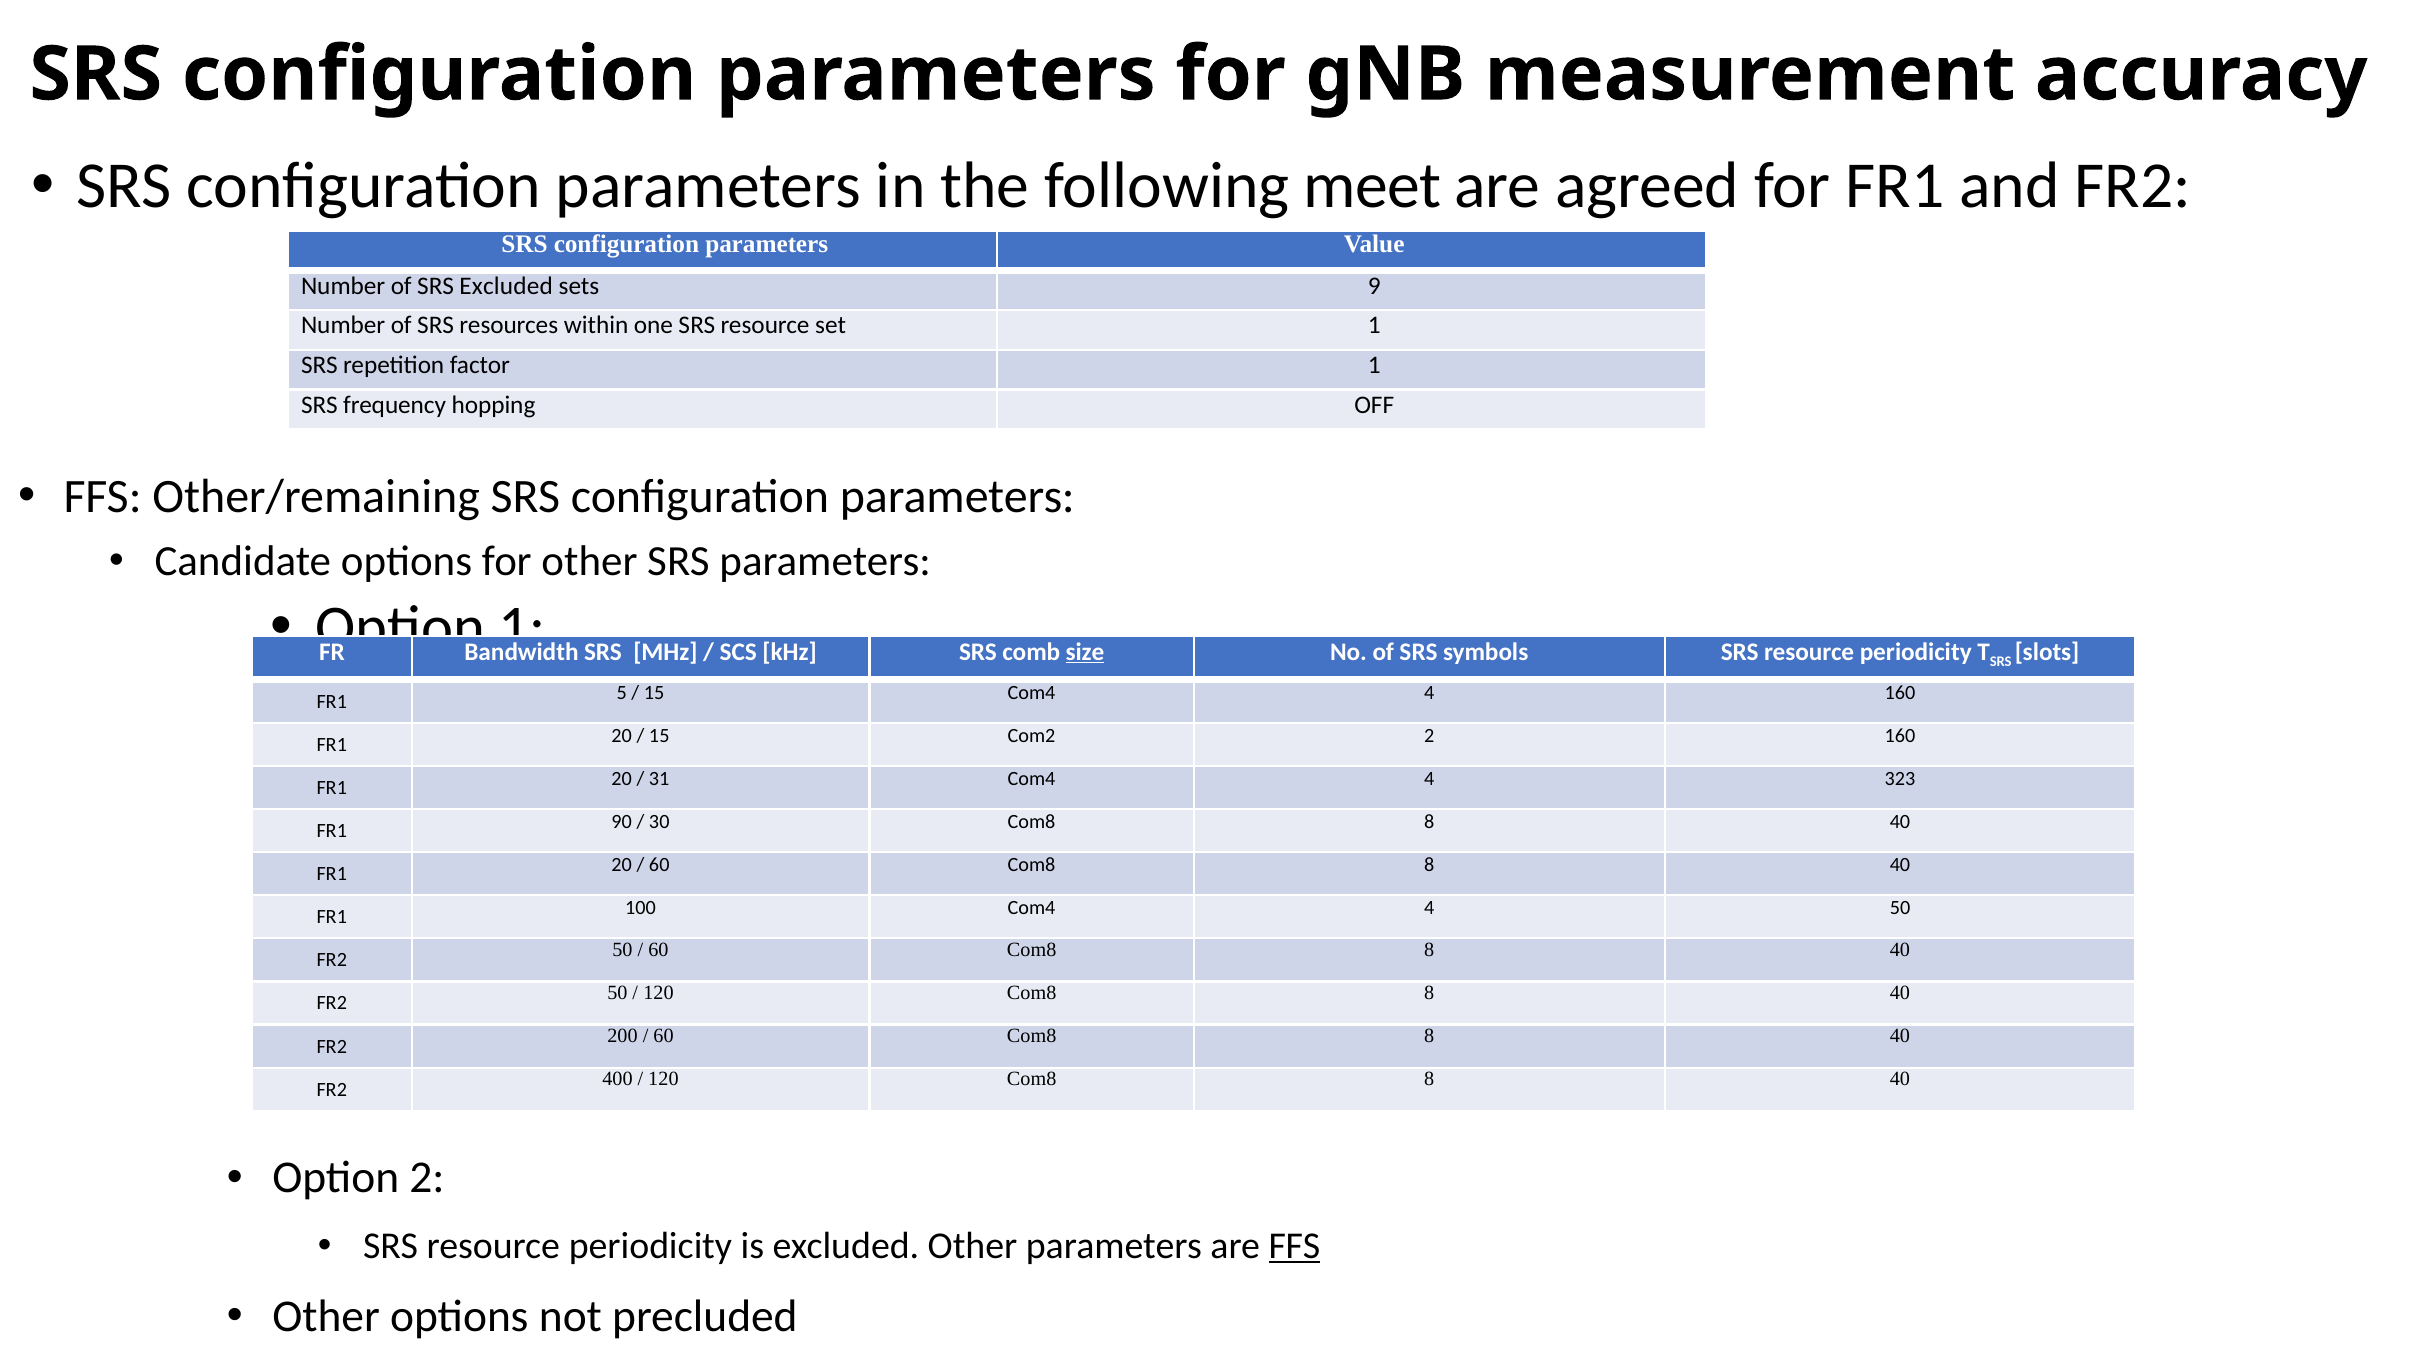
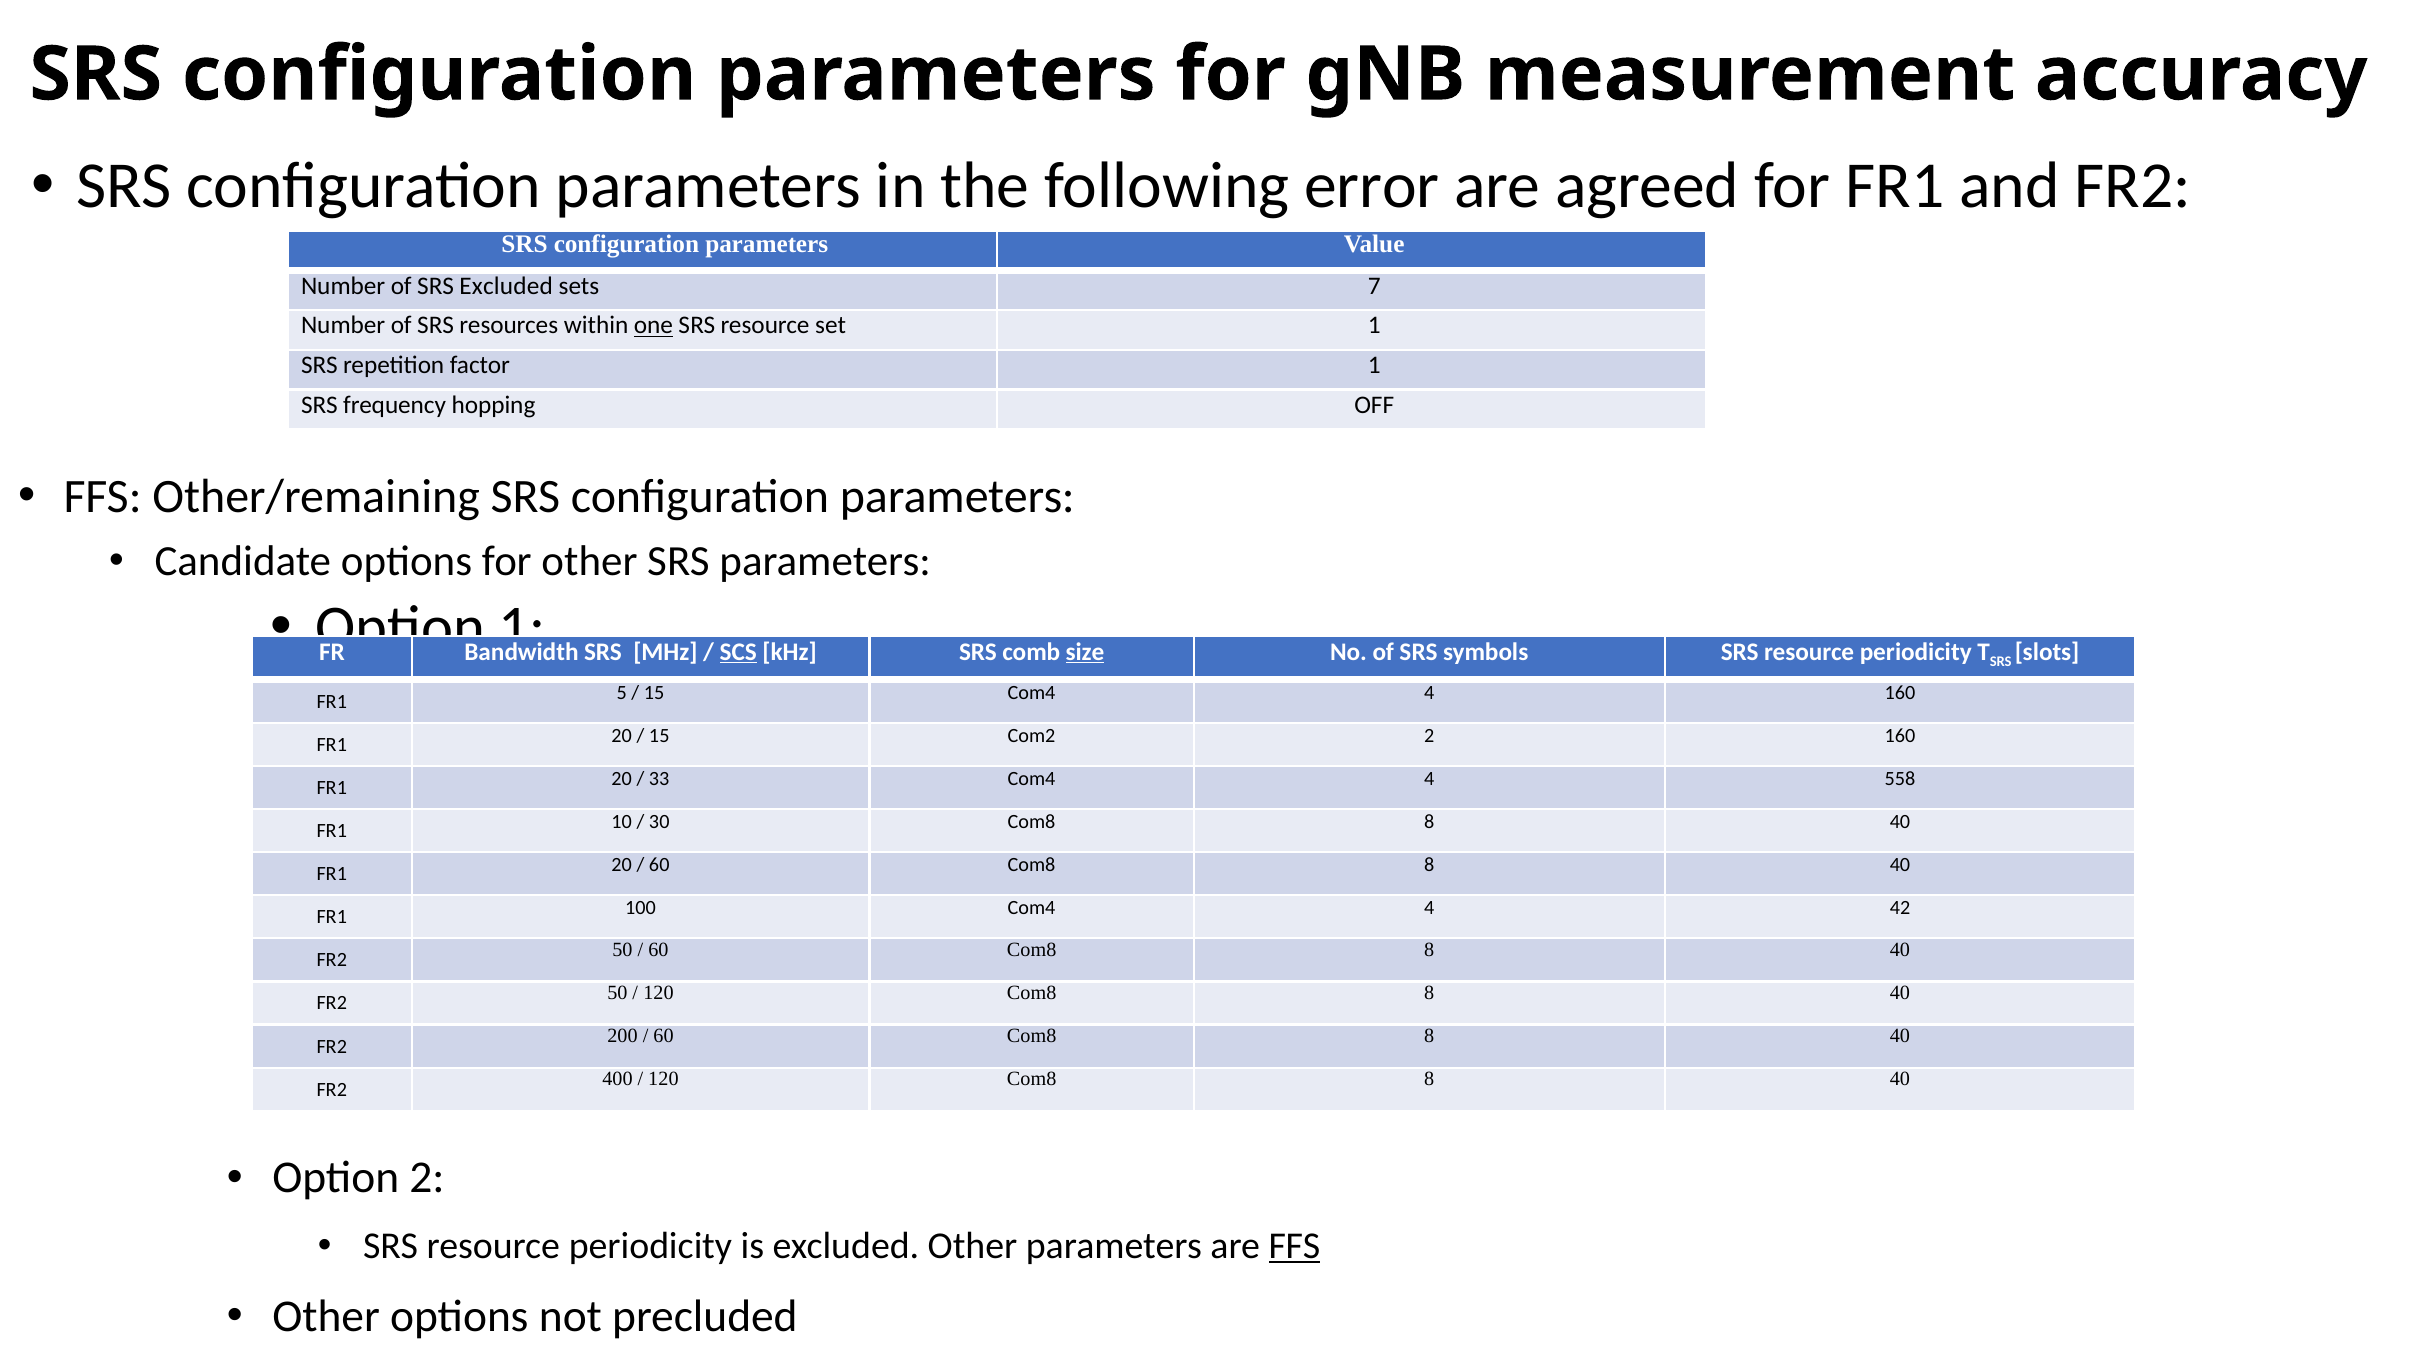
meet: meet -> error (1372, 186)
9: 9 -> 7 (1374, 286)
one underline: none -> present (653, 326)
SCS underline: none -> present (738, 652)
31: 31 -> 33 (659, 779)
323: 323 -> 558 (1900, 779)
90: 90 -> 10 (622, 822)
4 50: 50 -> 42 (1900, 908)
